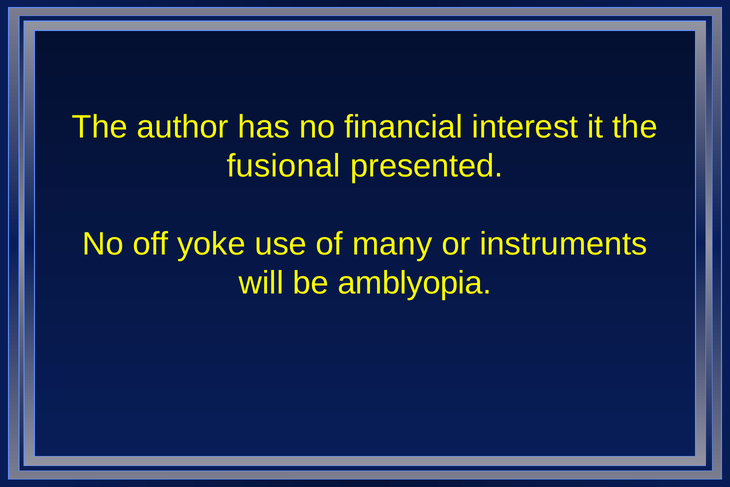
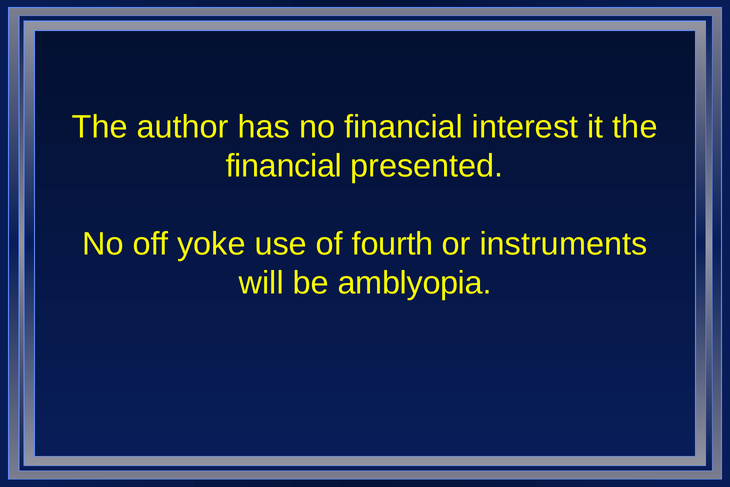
fusional: fusional -> financial (284, 166)
many: many -> fourth (393, 244)
